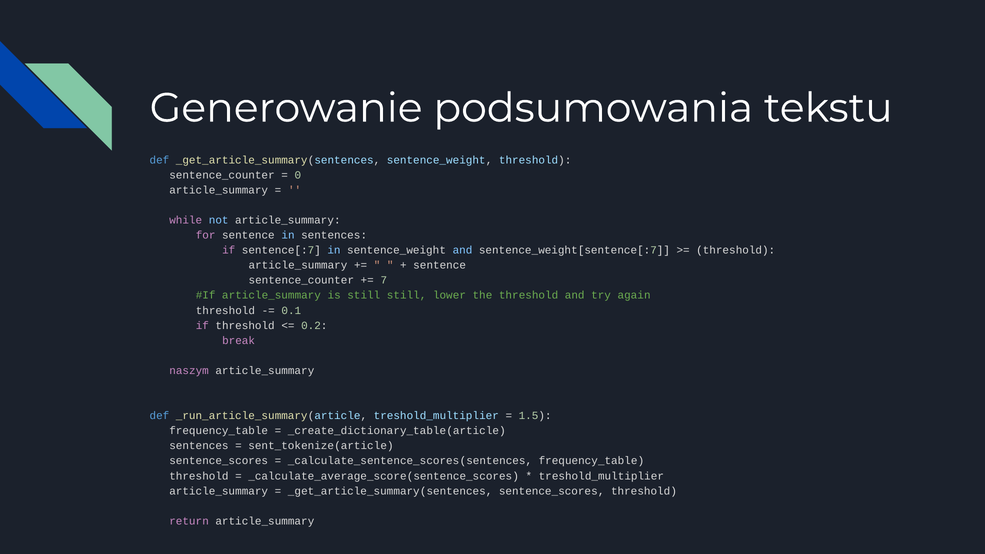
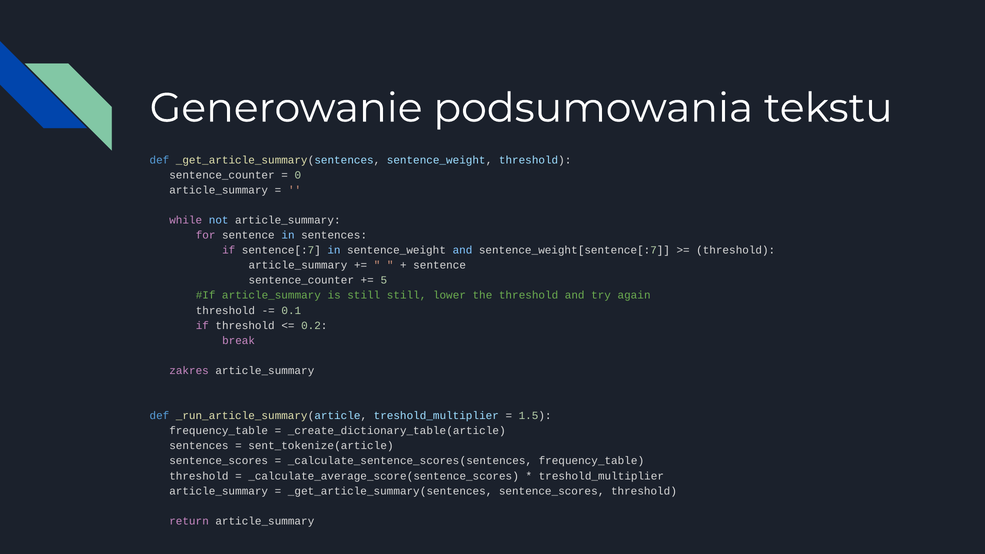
7: 7 -> 5 (384, 280)
naszym: naszym -> zakres (189, 371)
